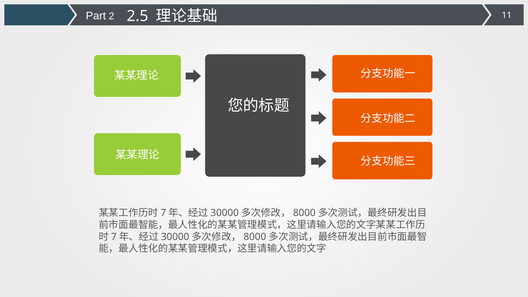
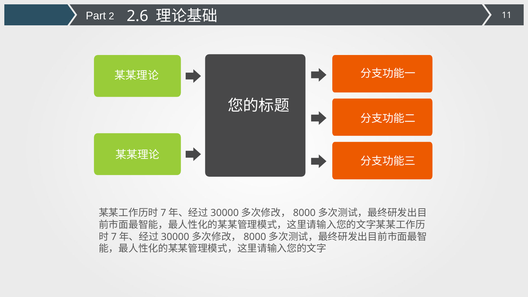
2.5: 2.5 -> 2.6 (137, 16)
